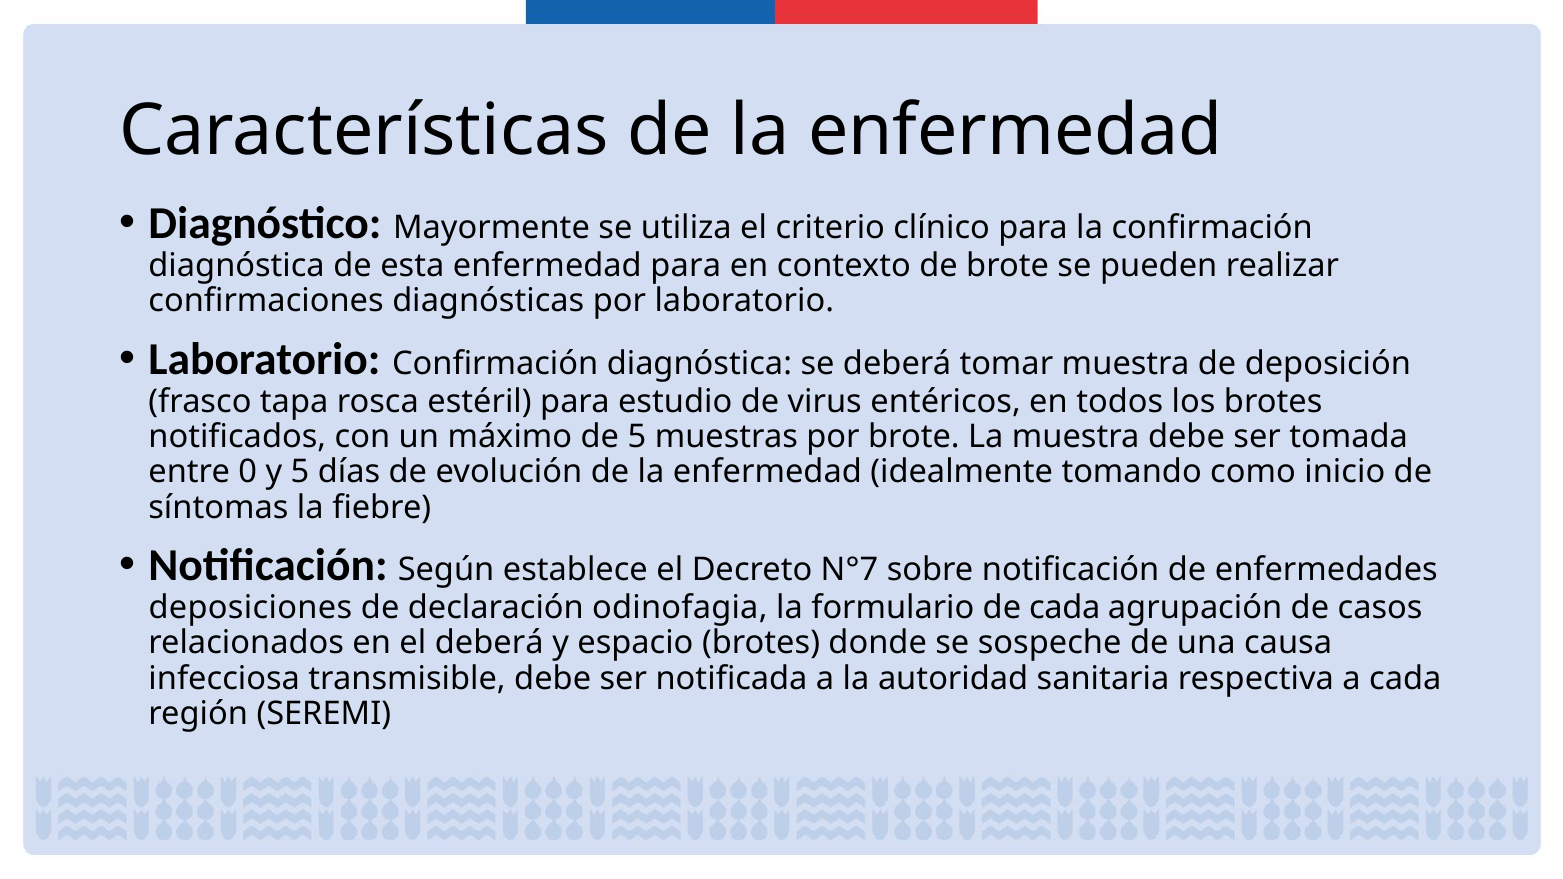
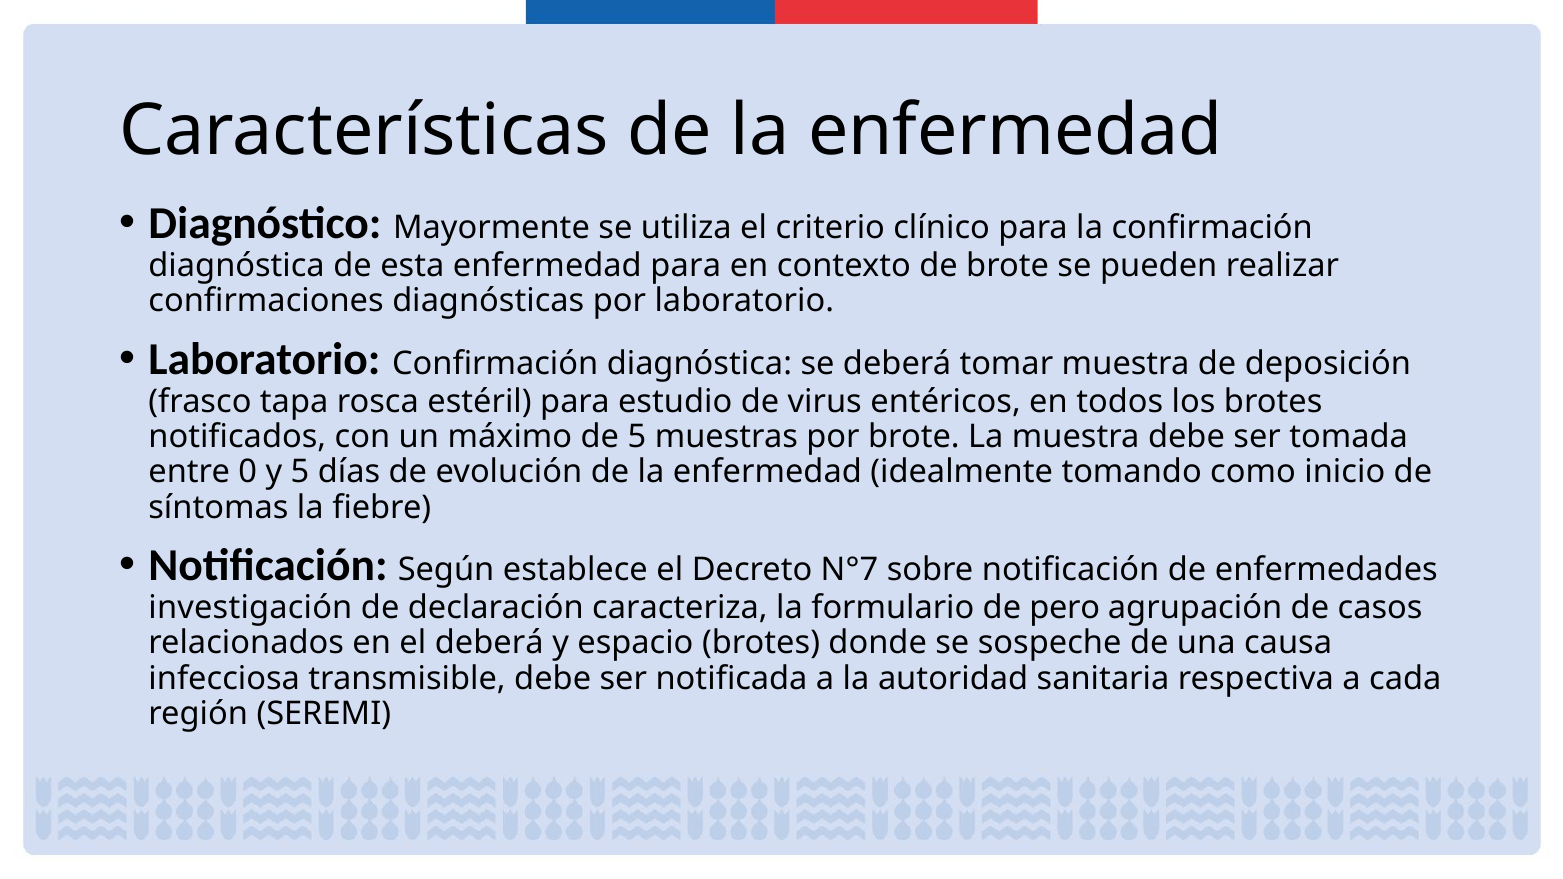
deposiciones: deposiciones -> investigación (250, 608)
odinofagia: odinofagia -> caracteriza (680, 608)
de cada: cada -> pero (1065, 608)
